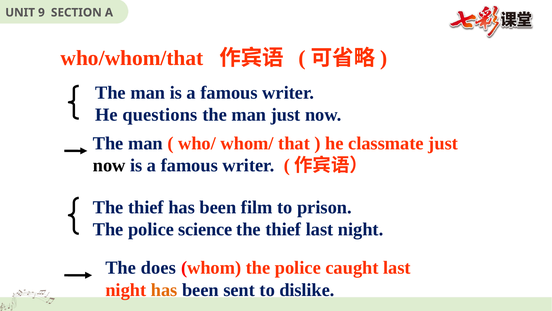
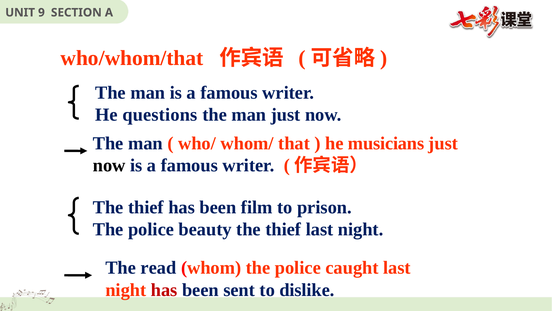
classmate: classmate -> musicians (386, 143)
science: science -> beauty (205, 229)
does: does -> read (158, 267)
has colour: orange -> red (164, 289)
